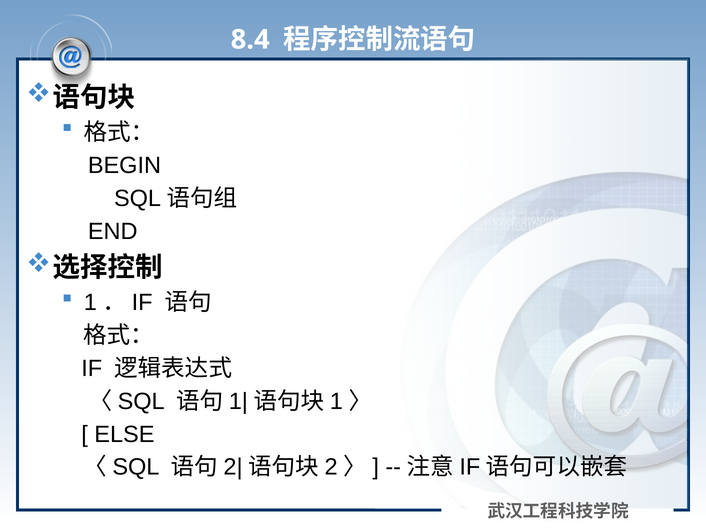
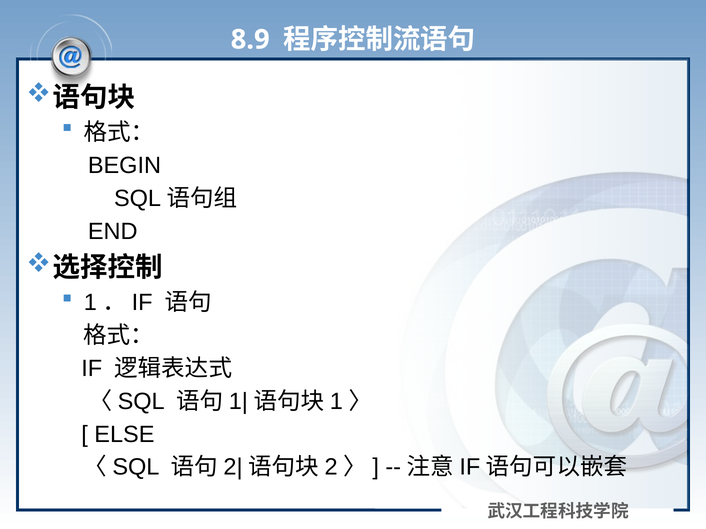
8.4: 8.4 -> 8.9 (250, 40)
